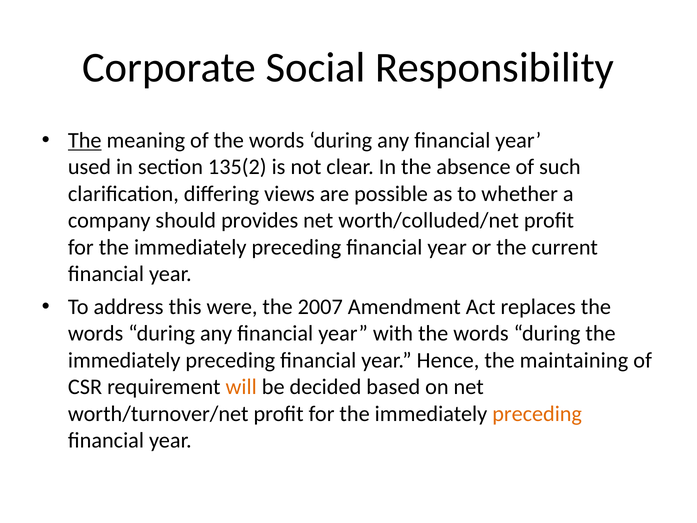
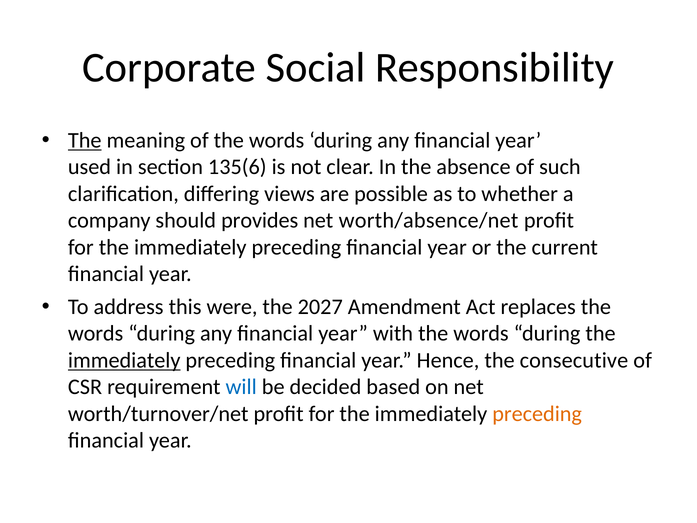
135(2: 135(2 -> 135(6 (237, 167)
worth/colluded/net: worth/colluded/net -> worth/absence/net (429, 220)
2007: 2007 -> 2027 (320, 307)
immediately underline: none -> present (124, 360)
maintaining: maintaining -> consecutive (574, 360)
will colour: orange -> blue (241, 387)
